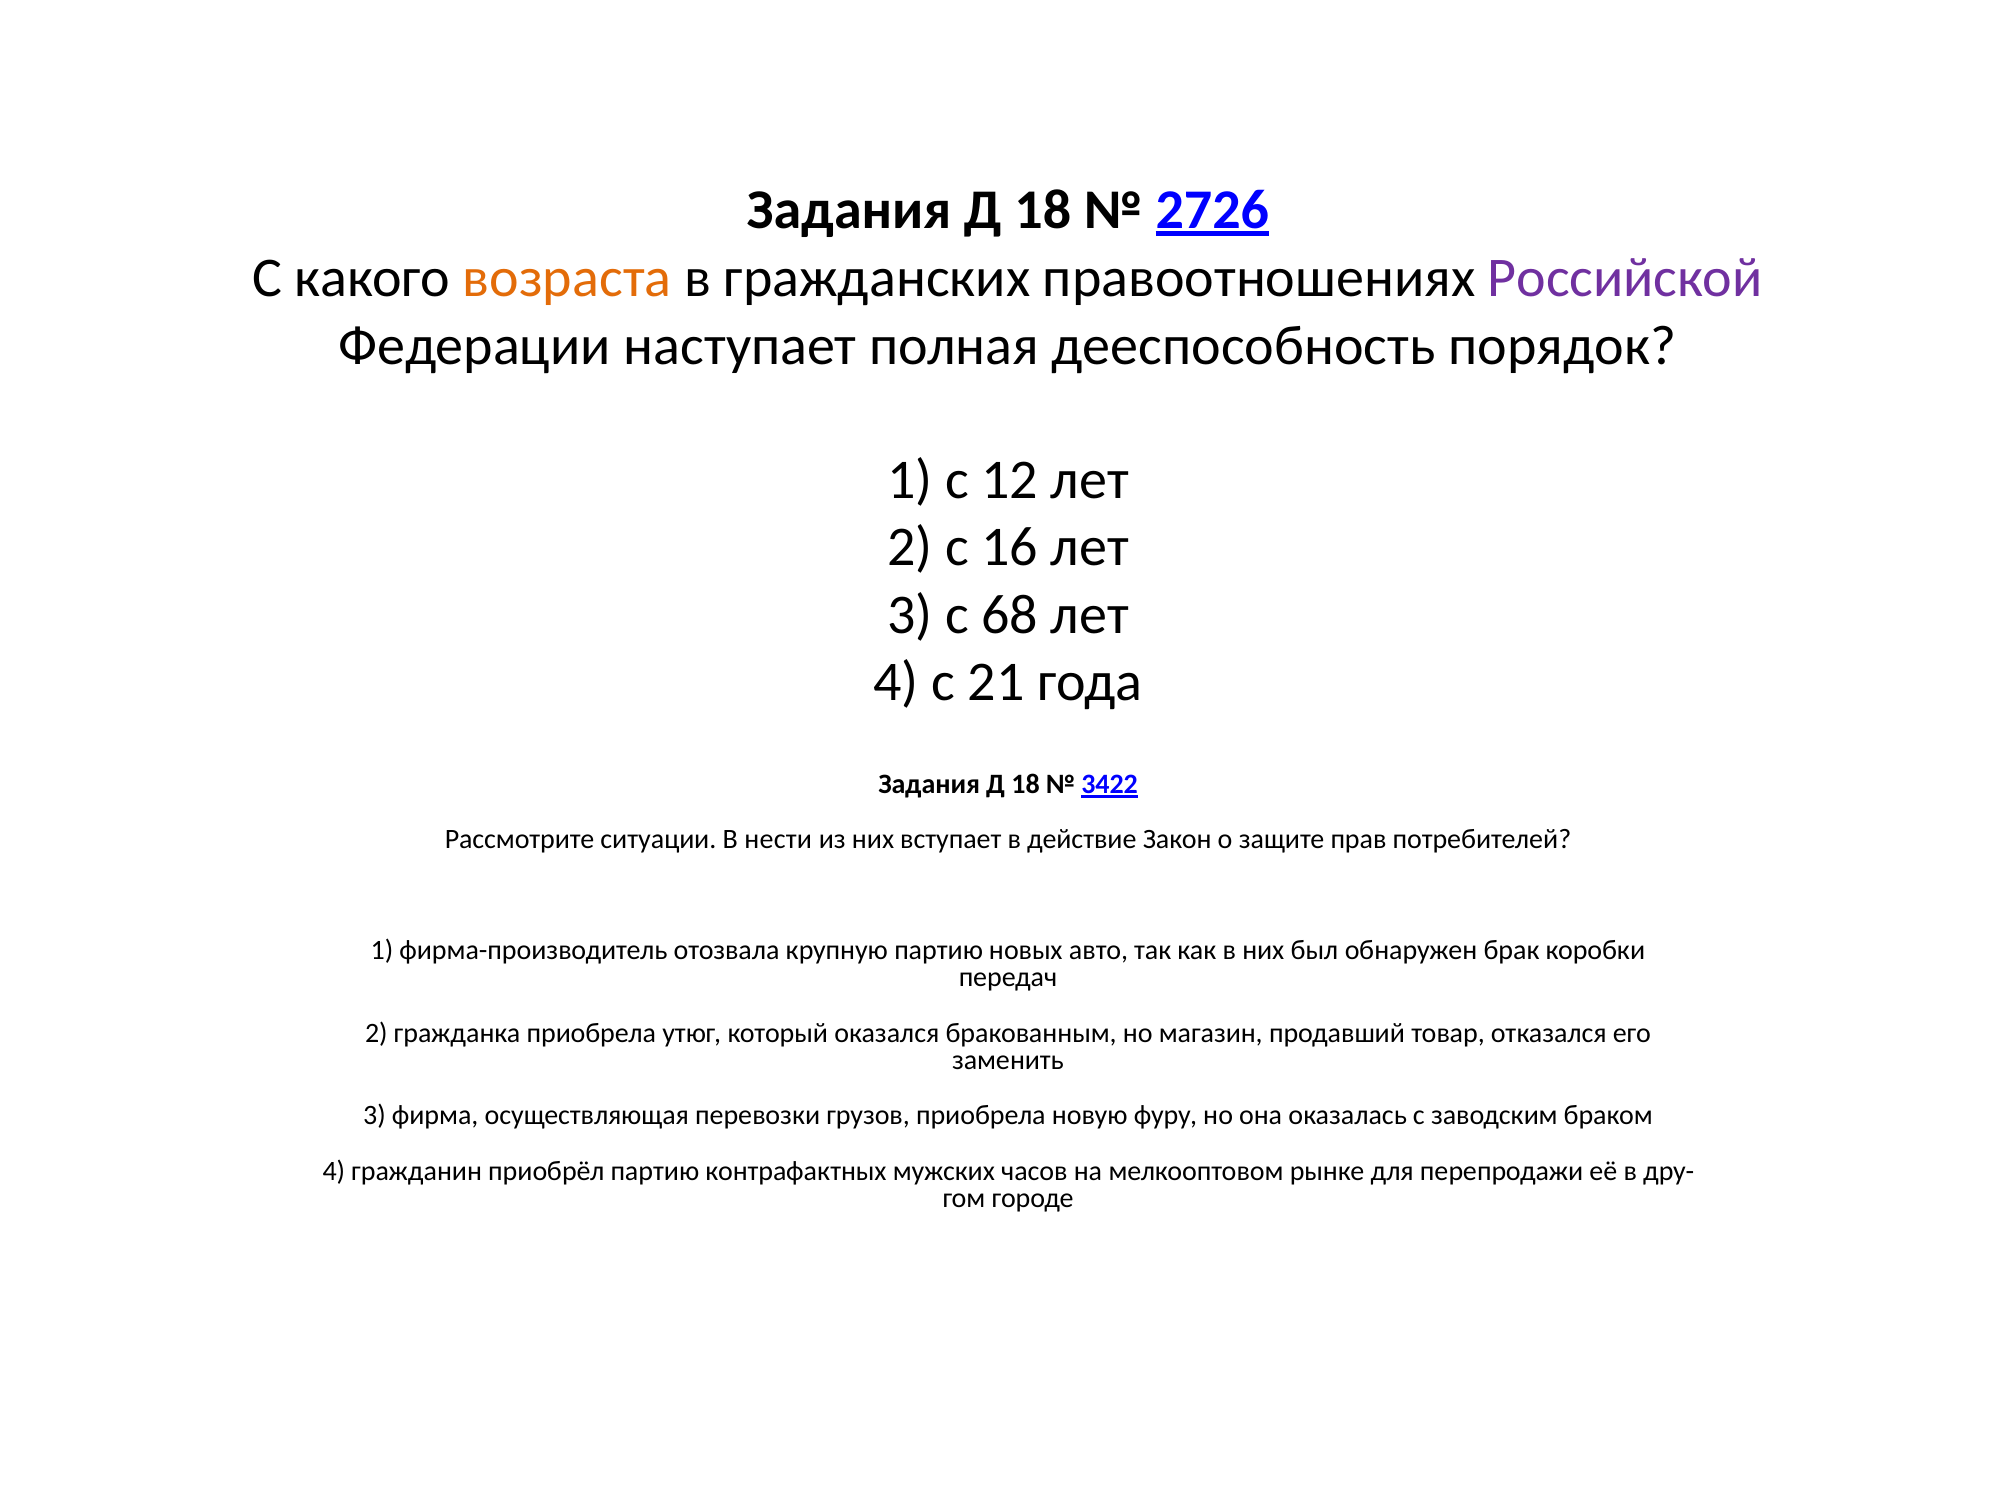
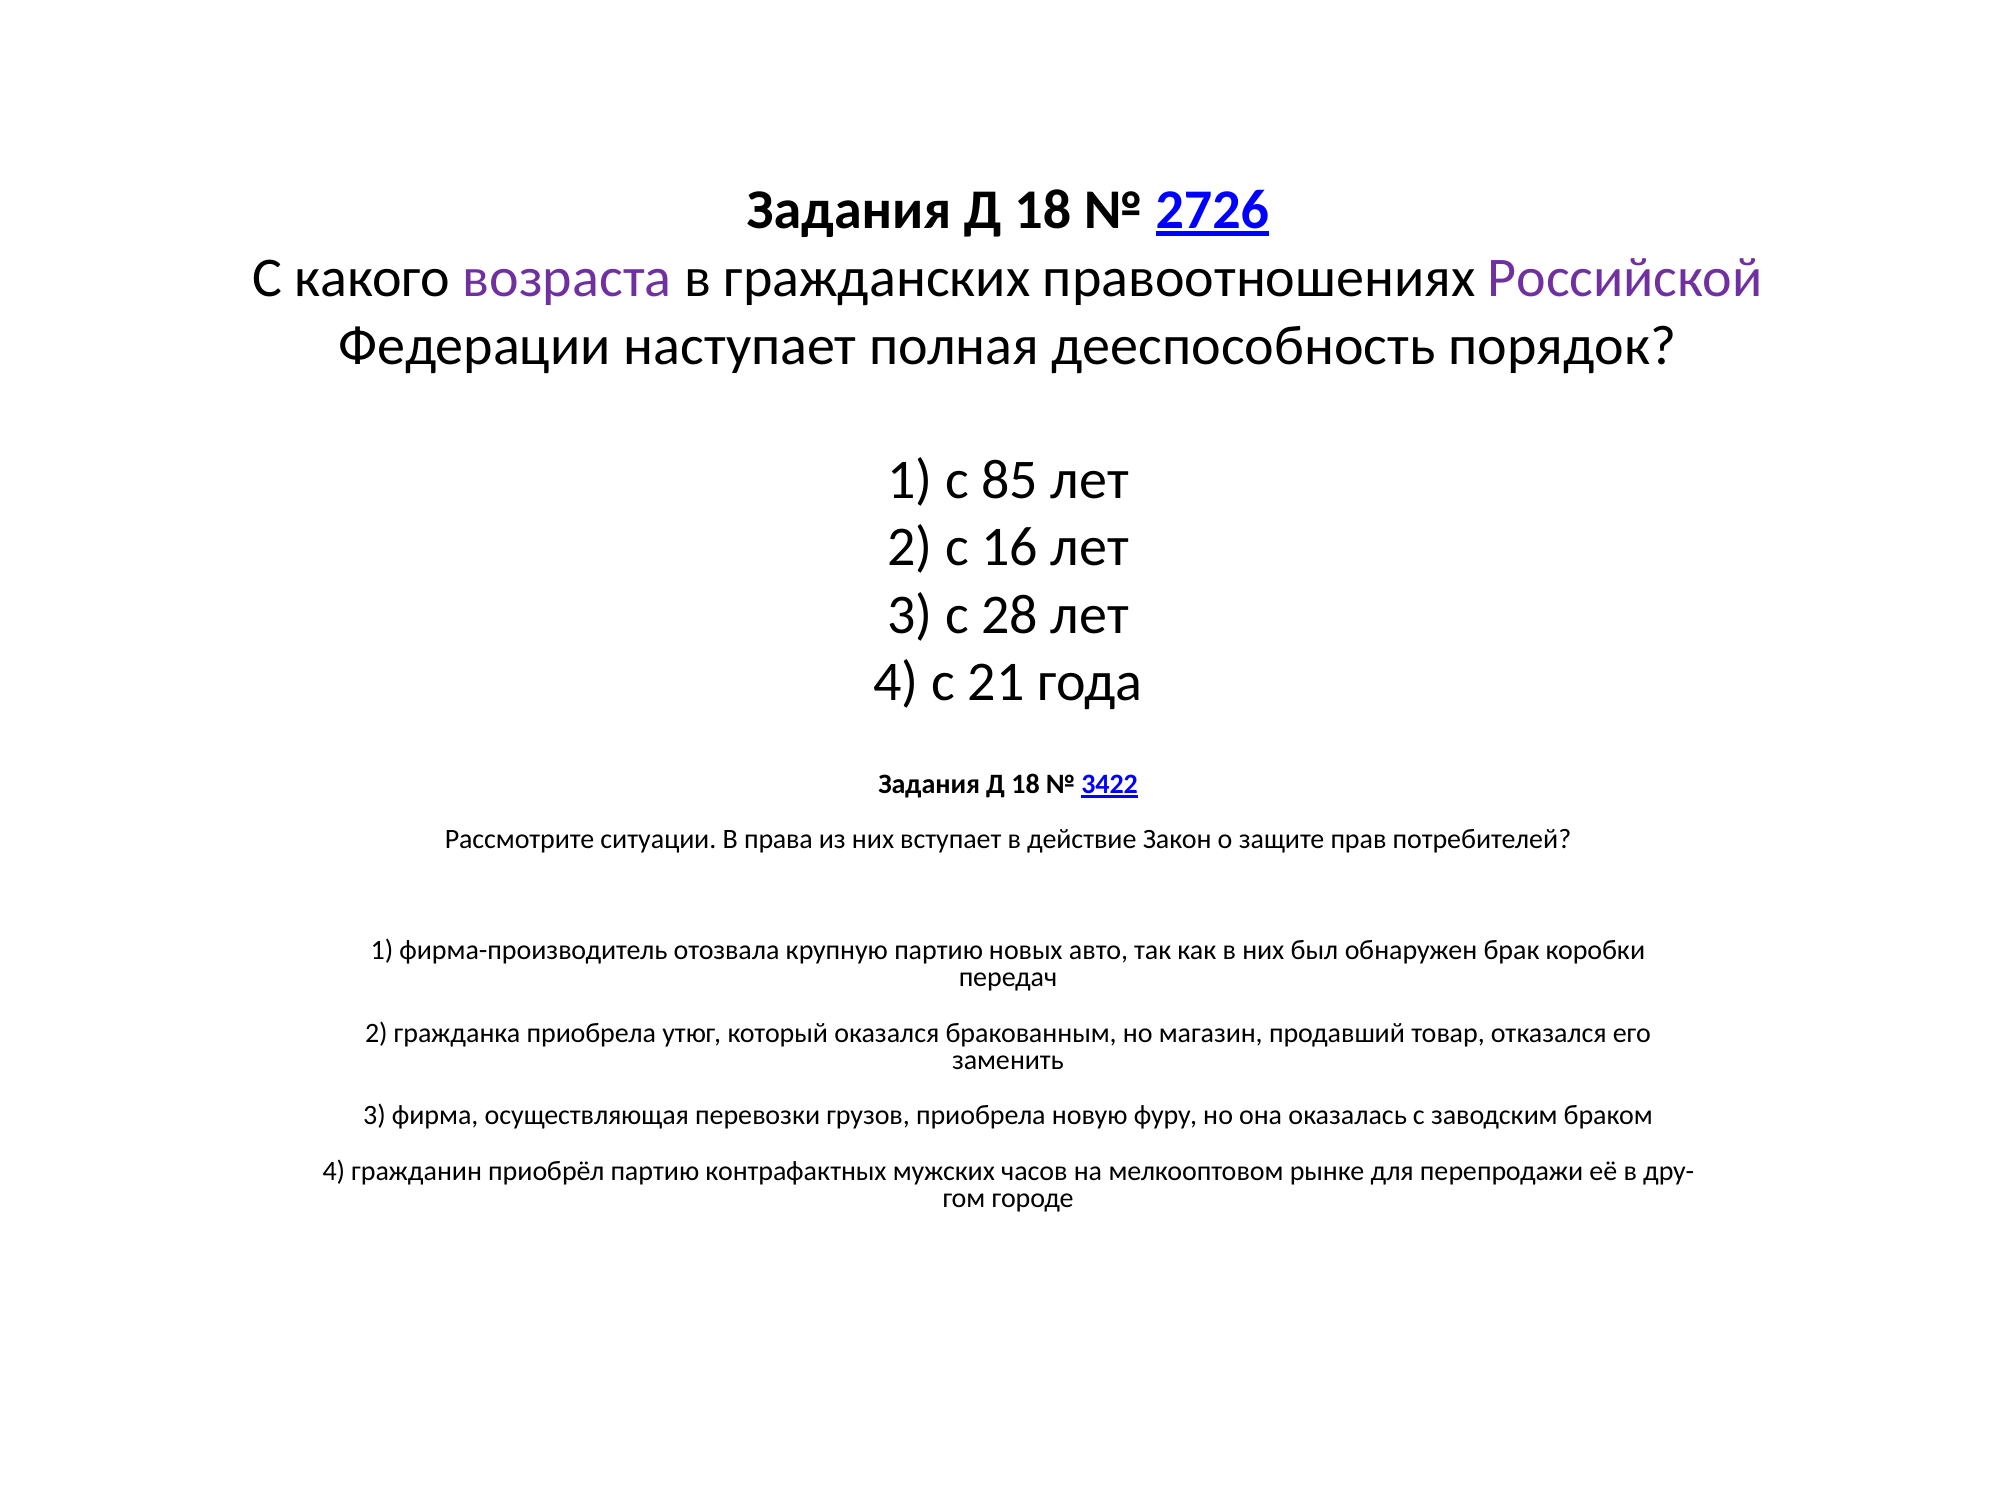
возраста colour: orange -> purple (567, 278)
12: 12 -> 85 (1010, 480)
68: 68 -> 28 (1010, 615)
нести: нести -> права (778, 840)
